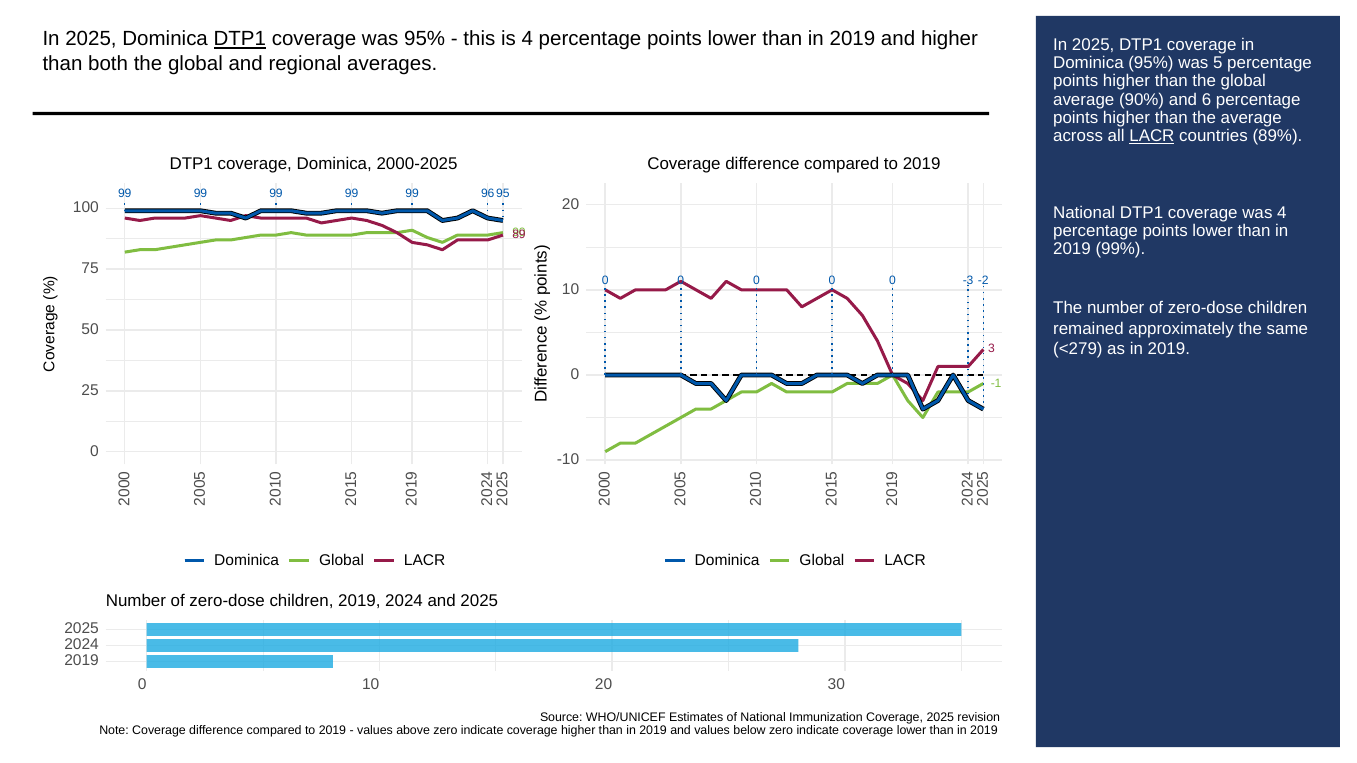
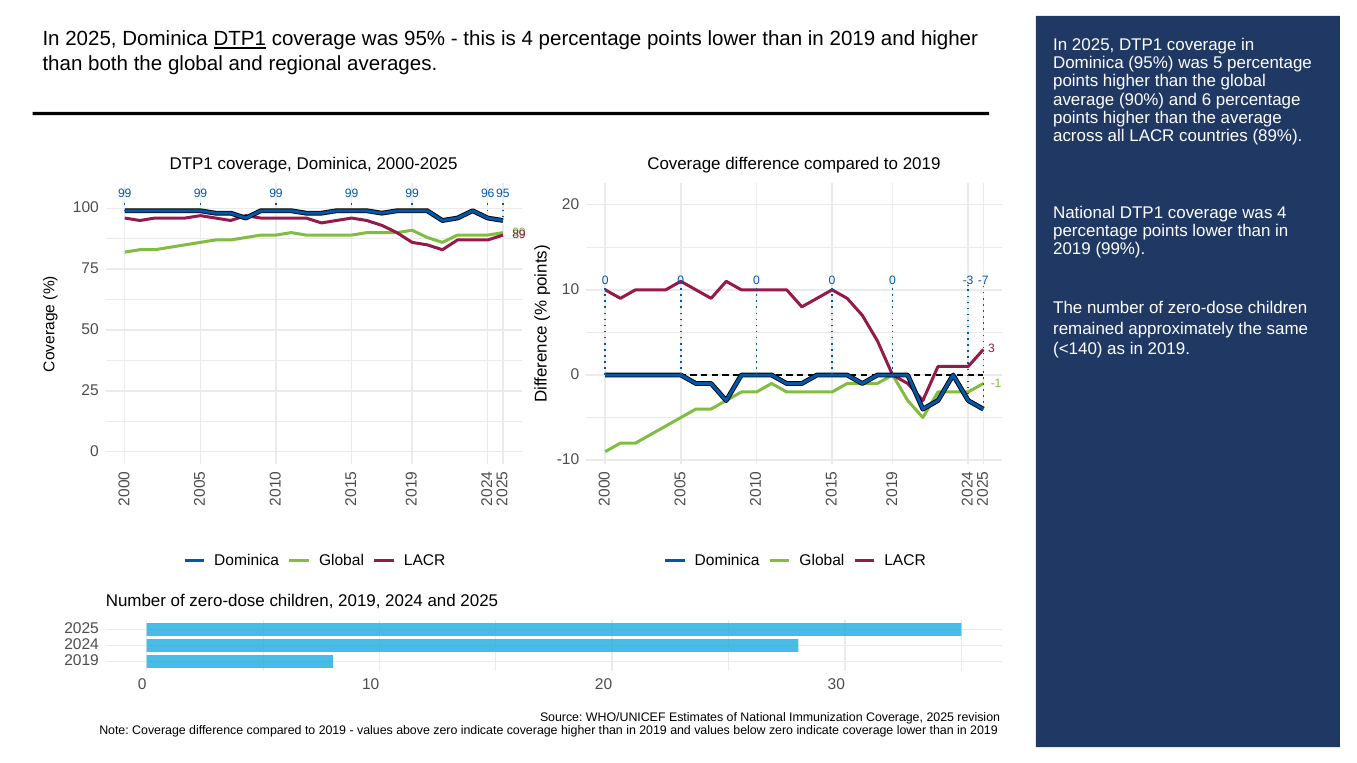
LACR underline: present -> none (1152, 136)
-2: -2 -> -7 (983, 281)
<279: <279 -> <140 (1078, 349)
